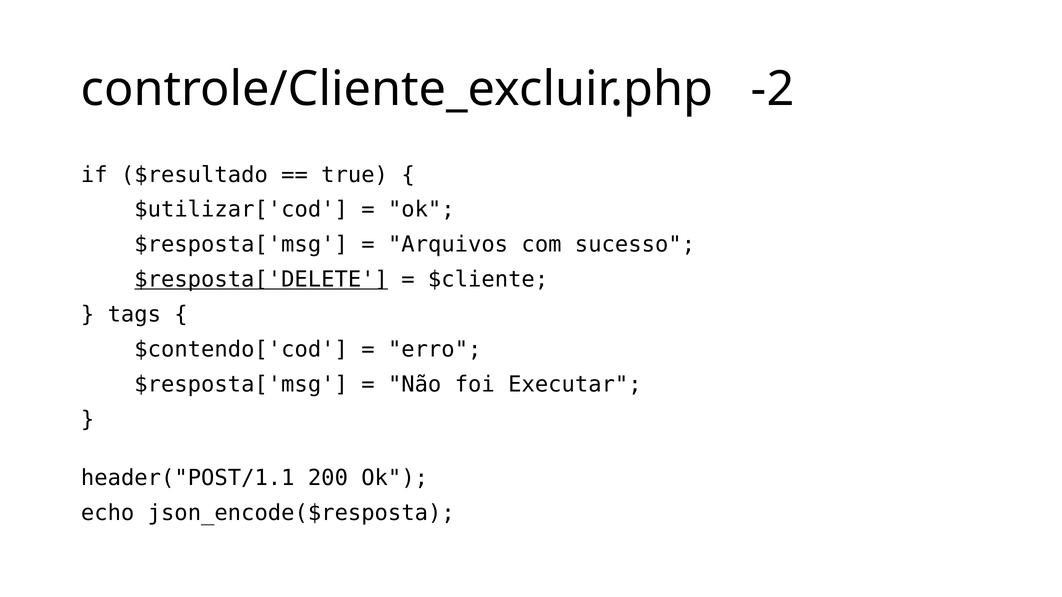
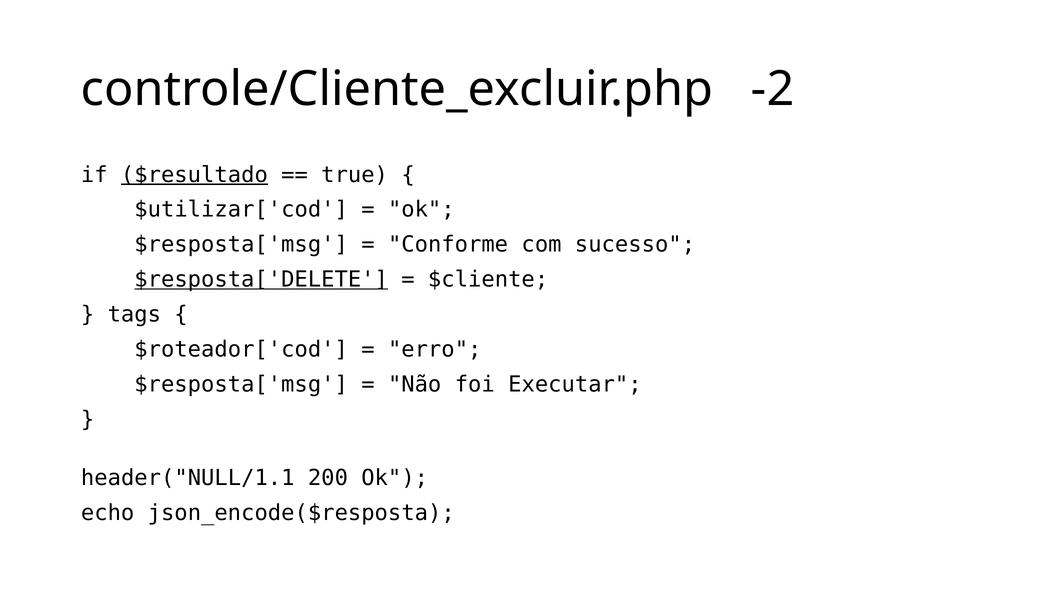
$resultado underline: none -> present (194, 175)
Arquivos: Arquivos -> Conforme (448, 245)
$contendo['cod: $contendo['cod -> $roteador['cod (241, 350)
header("POST/1.1: header("POST/1.1 -> header("NULL/1.1 (188, 478)
